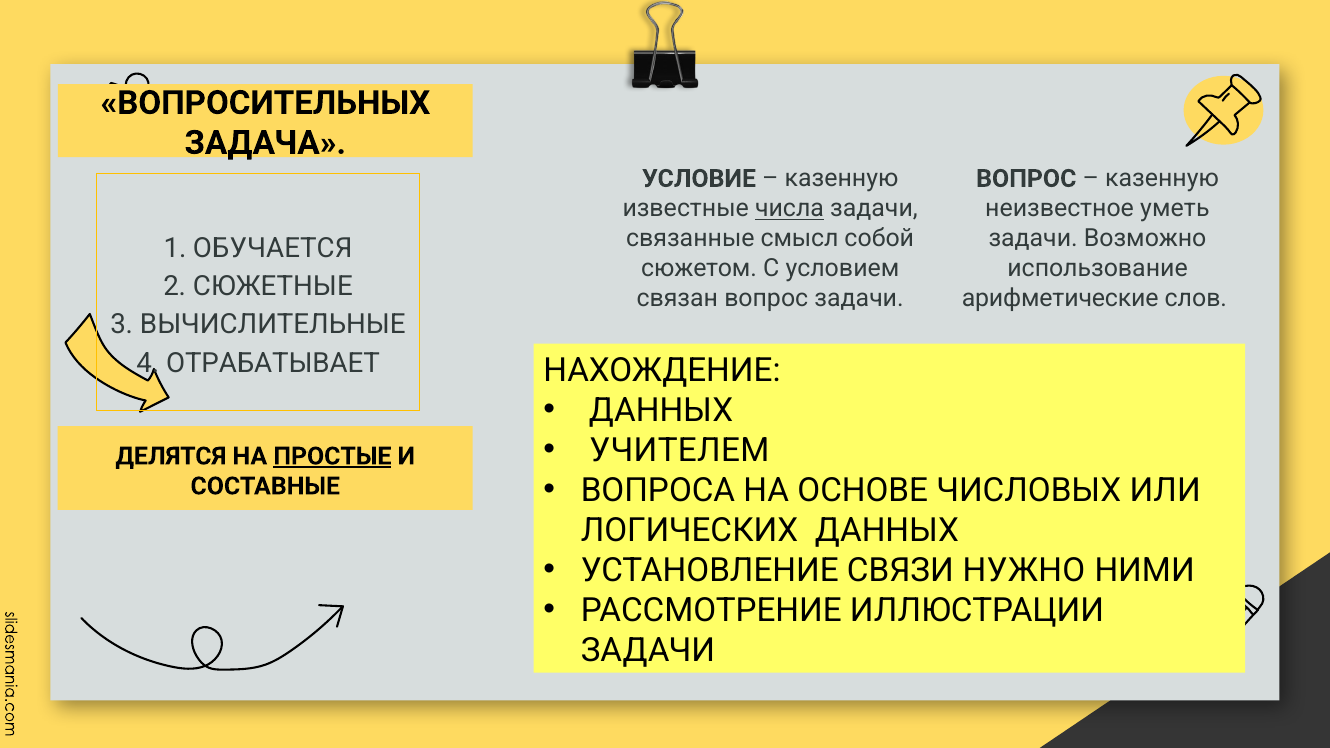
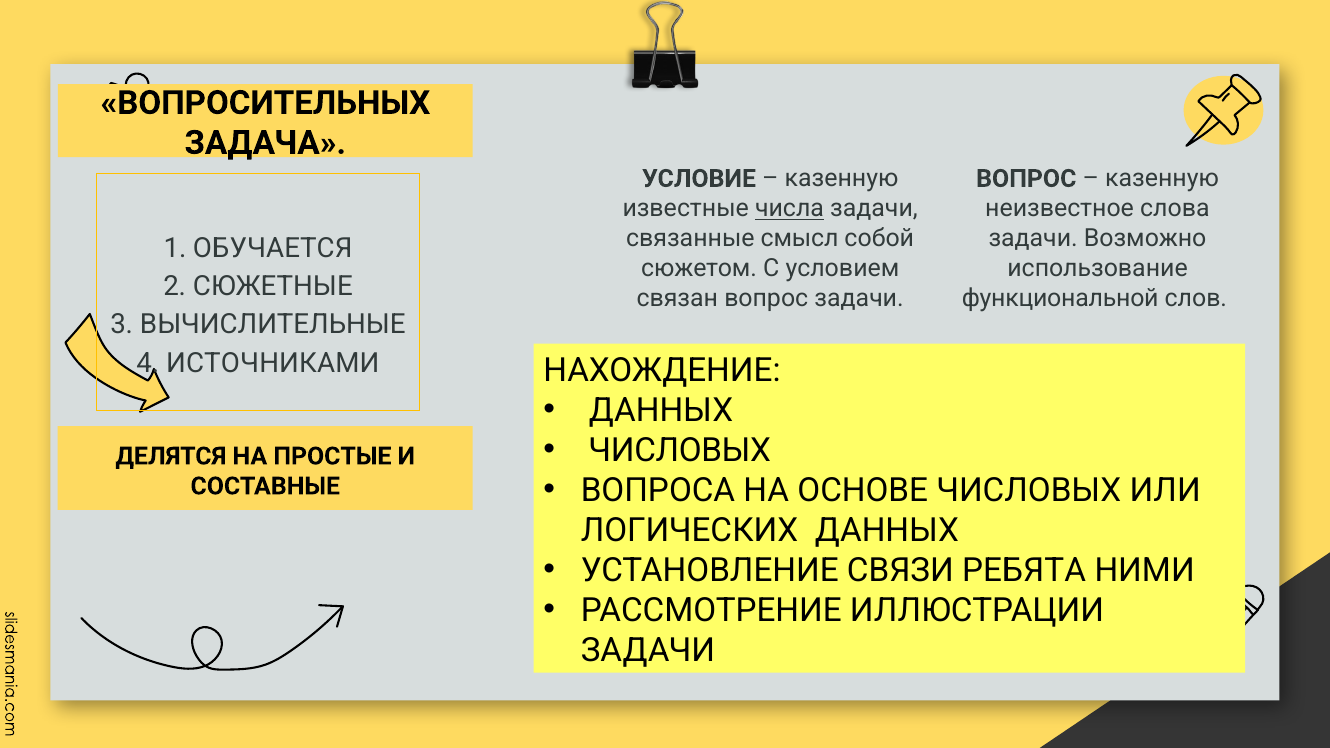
уметь: уметь -> слова (1175, 209)
арифметические: арифметические -> функциональной (1060, 298)
ОТРАБАТЫВАЕТ: ОТРАБАТЫВАЕТ -> ИСТОЧНИКАМИ (273, 363)
УЧИТЕЛЕМ: УЧИТЕЛЕМ -> ЧИСЛОВЫХ (680, 451)
ПРОСТЫЕ underline: present -> none (332, 456)
НУЖНО: НУЖНО -> РЕБЯТА (1024, 570)
